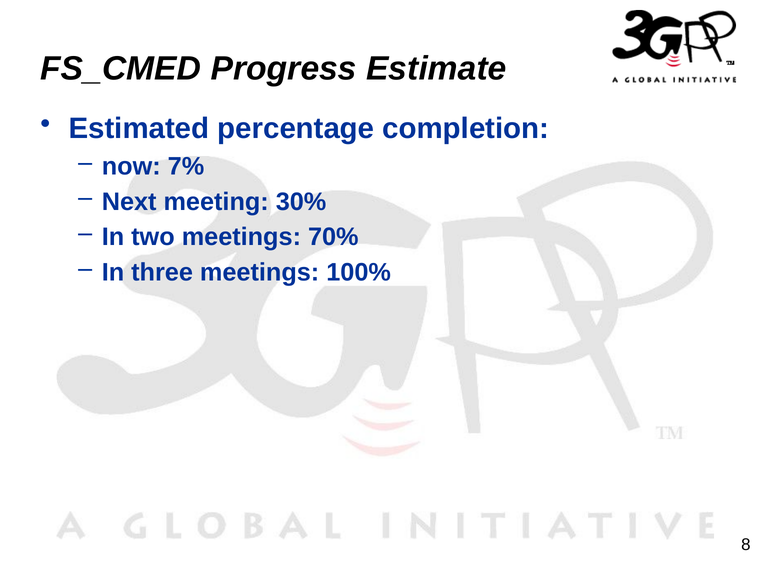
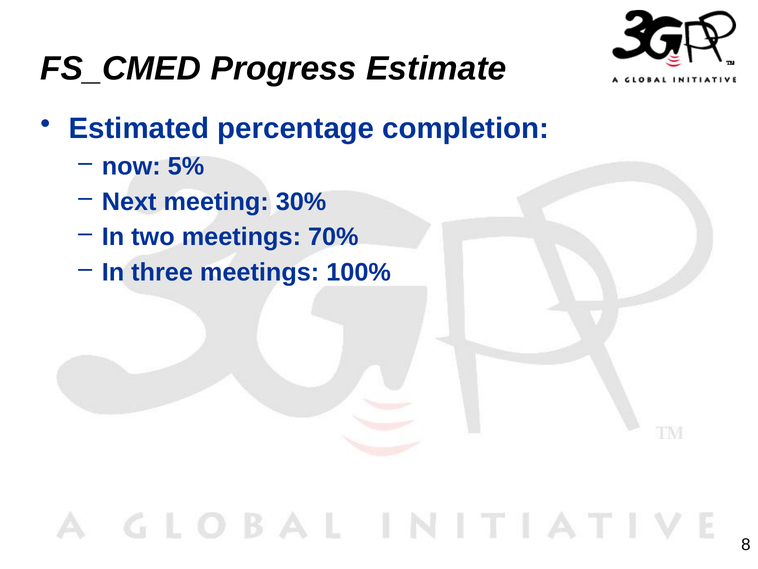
7%: 7% -> 5% (186, 166)
